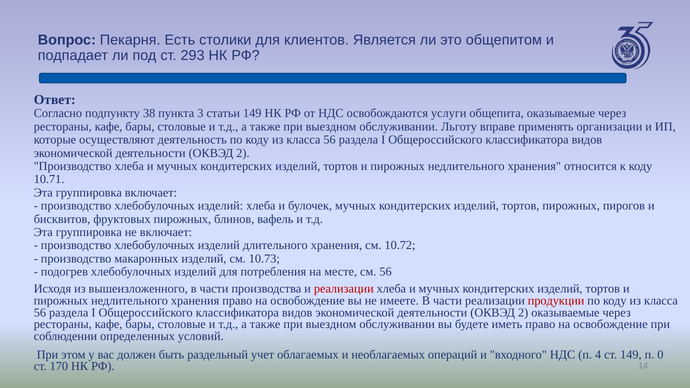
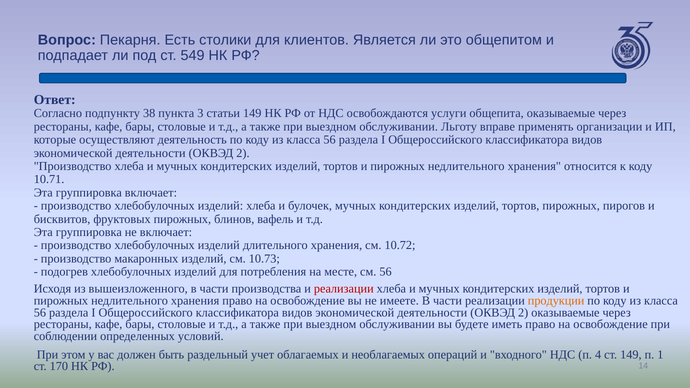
293: 293 -> 549 (193, 55)
продукции colour: red -> orange (556, 301)
0: 0 -> 1 (660, 355)
